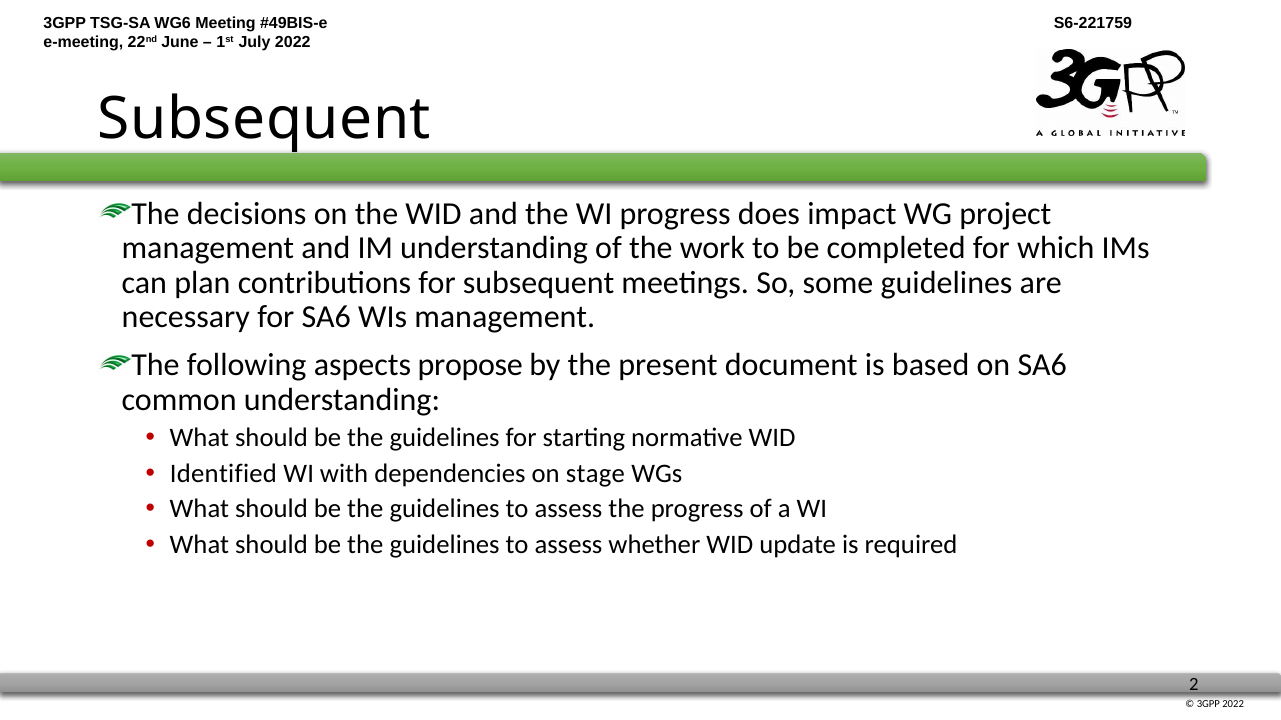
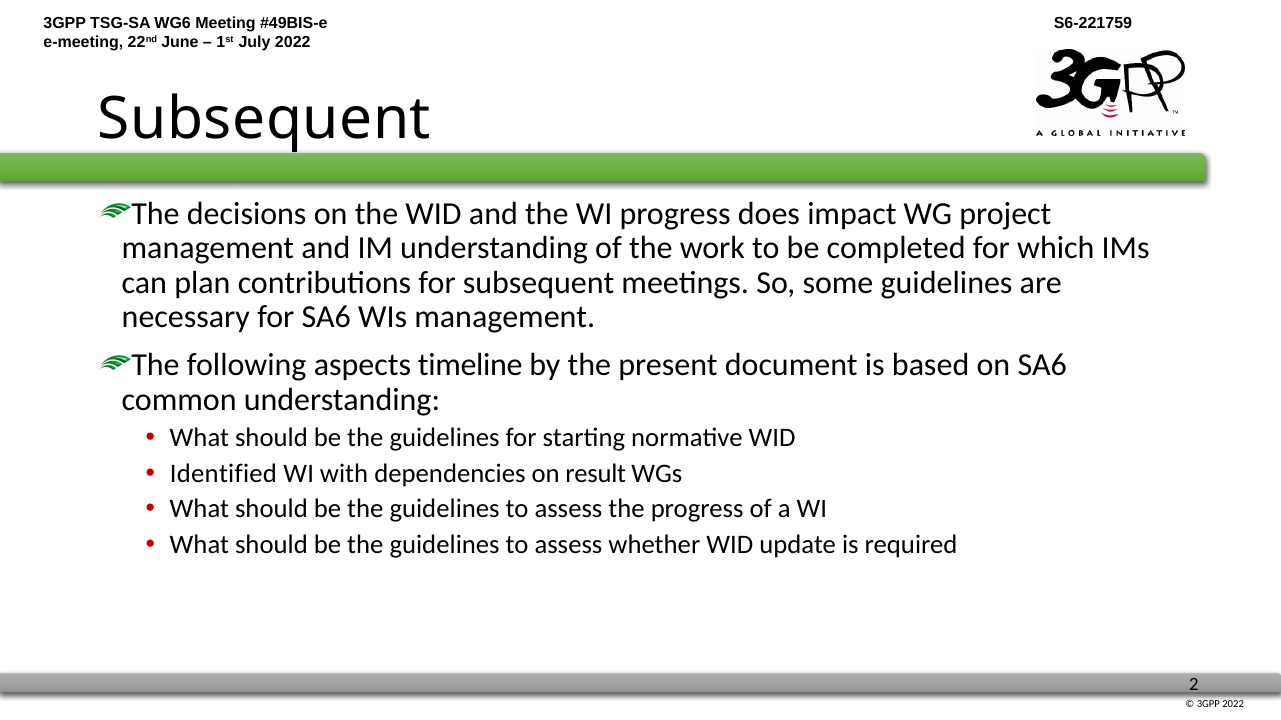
propose: propose -> timeline (470, 365)
stage: stage -> result (596, 474)
